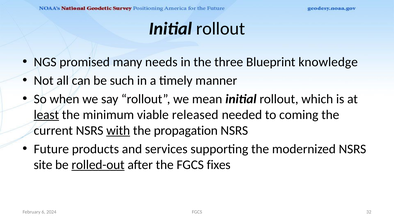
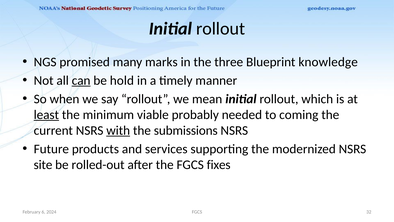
needs: needs -> marks (161, 62)
can underline: none -> present (81, 80)
such: such -> hold (122, 80)
released: released -> probably (195, 115)
propagation: propagation -> submissions (186, 130)
rolled-out underline: present -> none (98, 164)
